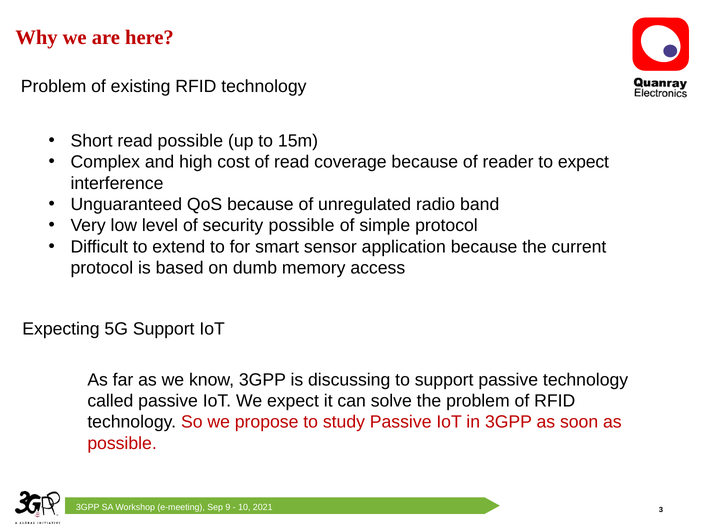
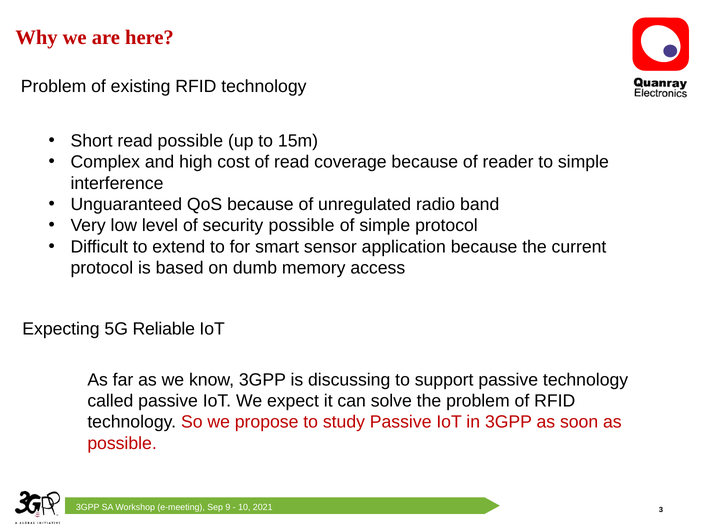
to expect: expect -> simple (583, 162)
5G Support: Support -> Reliable (164, 329)
